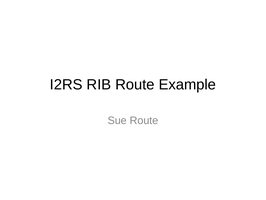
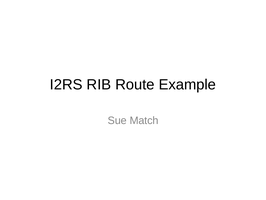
Sue Route: Route -> Match (144, 120)
